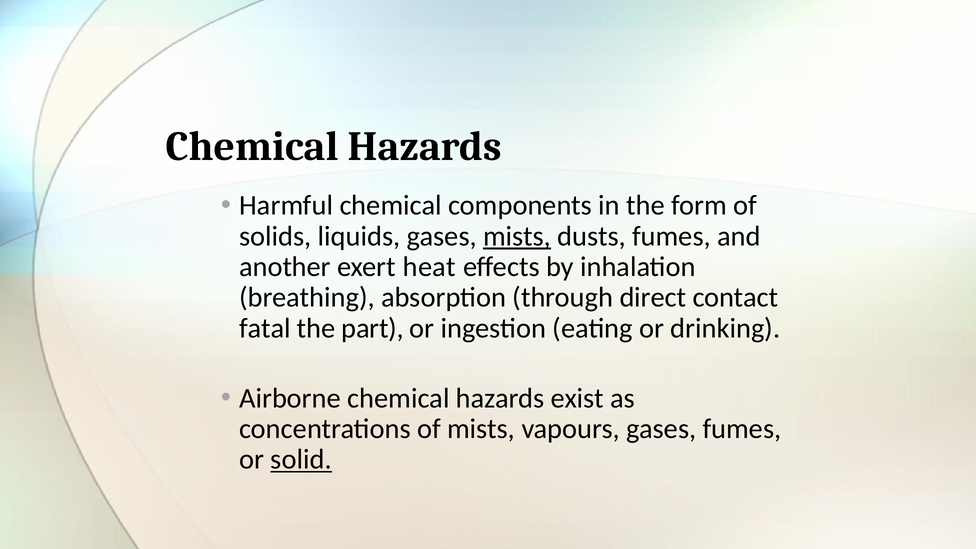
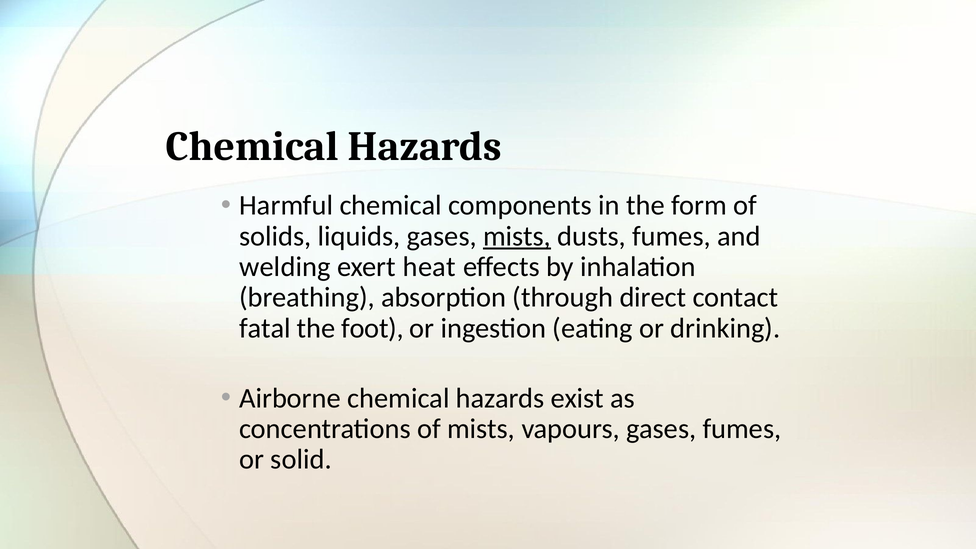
another: another -> welding (285, 267)
part: part -> foot (373, 328)
solid underline: present -> none (301, 460)
